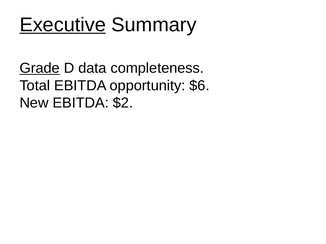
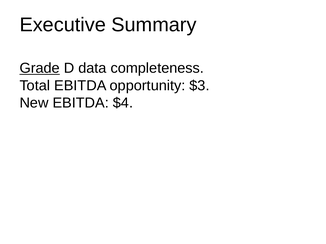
Executive underline: present -> none (63, 25)
$6: $6 -> $3 (199, 86)
$2: $2 -> $4 (123, 103)
